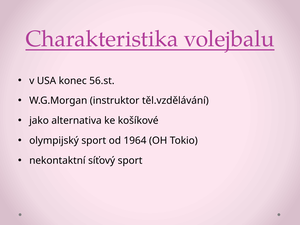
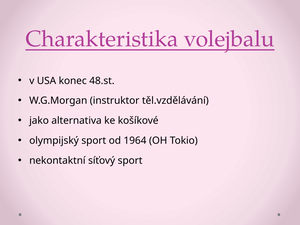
56.st: 56.st -> 48.st (102, 81)
